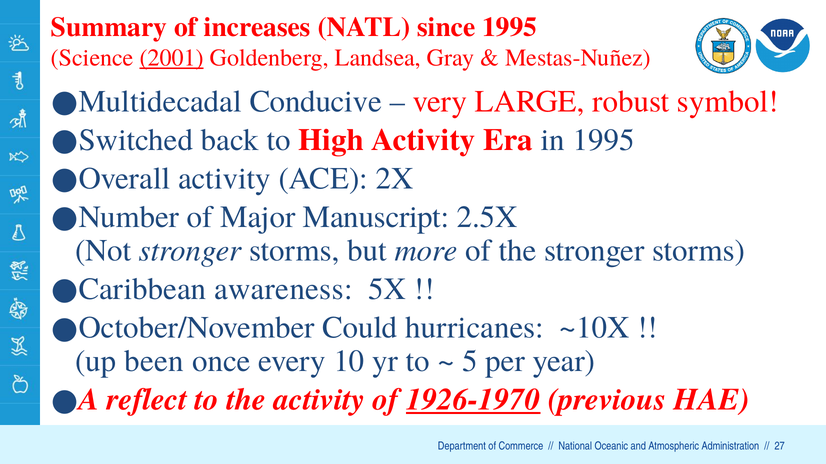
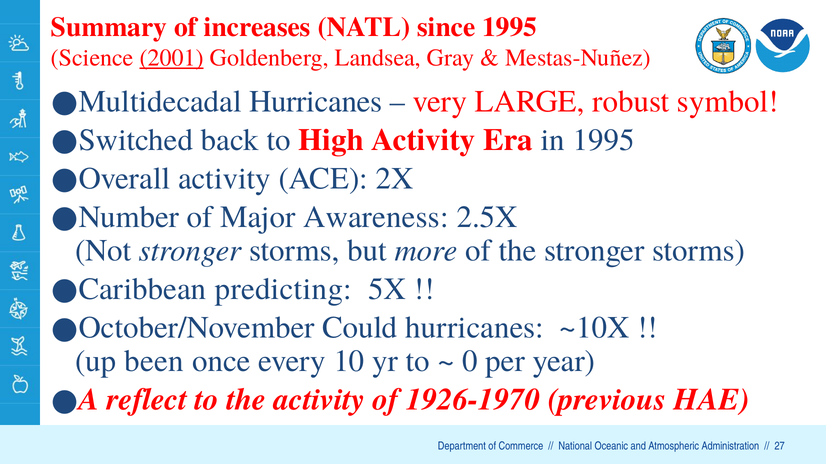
Conducive: Conducive -> Hurricanes (316, 101)
Manuscript: Manuscript -> Awareness (376, 217)
awareness: awareness -> predicting (283, 289)
5: 5 -> 0 (470, 362)
1926-1970 underline: present -> none (473, 400)
